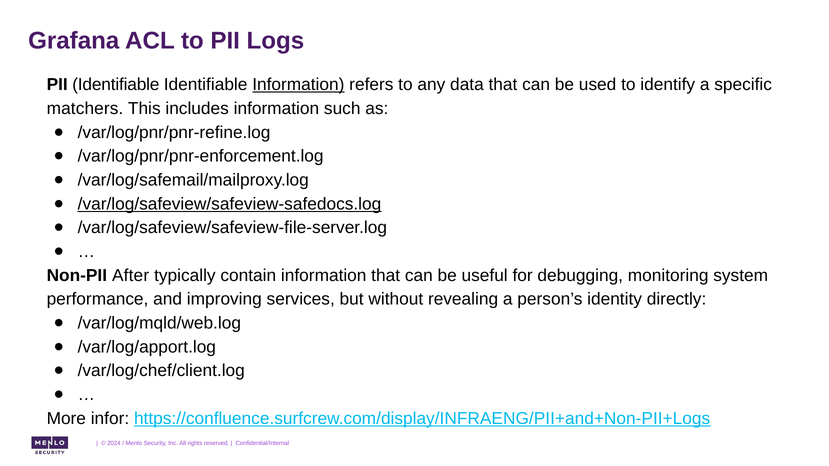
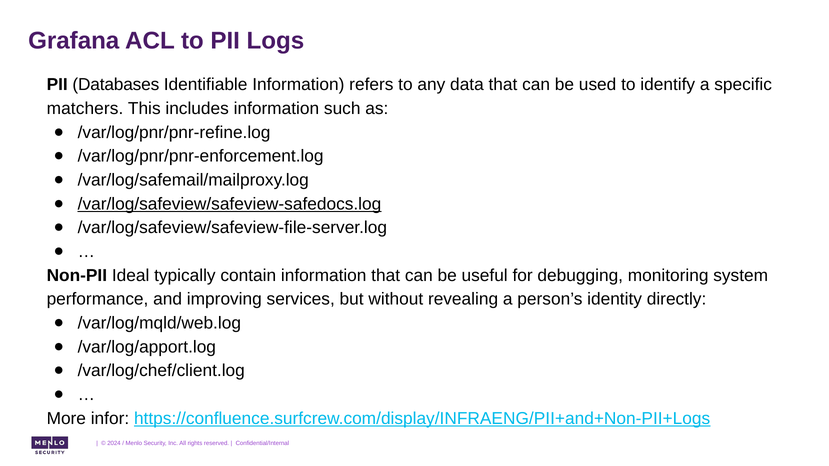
PII Identifiable: Identifiable -> Databases (116, 85)
Information underline: present -> none (298, 85)
After: After -> Ideal (131, 276)
